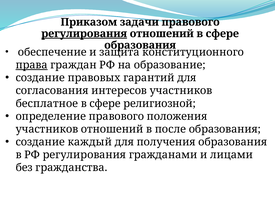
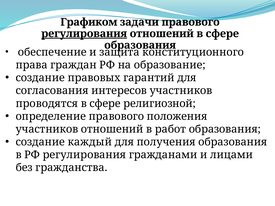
Приказом: Приказом -> Графиком (89, 22)
права underline: present -> none (32, 65)
бесплатное: бесплатное -> проводятся (47, 104)
после: после -> работ (170, 129)
